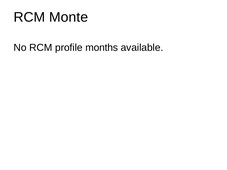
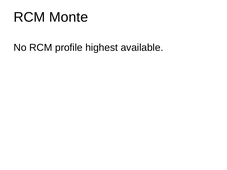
months: months -> highest (102, 48)
